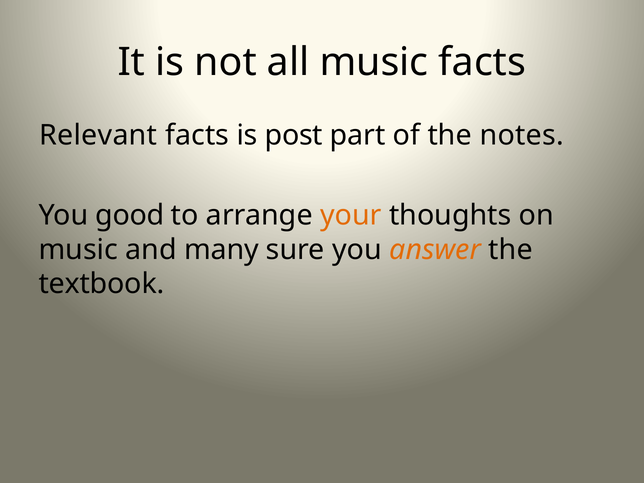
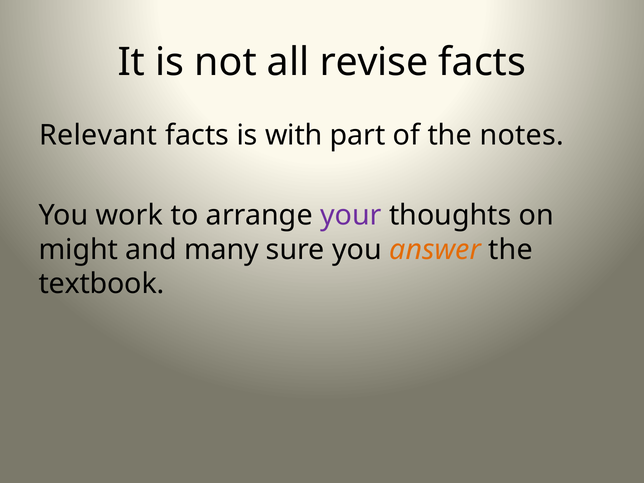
all music: music -> revise (374, 62)
post: post -> with (294, 135)
good: good -> work (130, 215)
your colour: orange -> purple (351, 215)
music: music -> might (78, 250)
